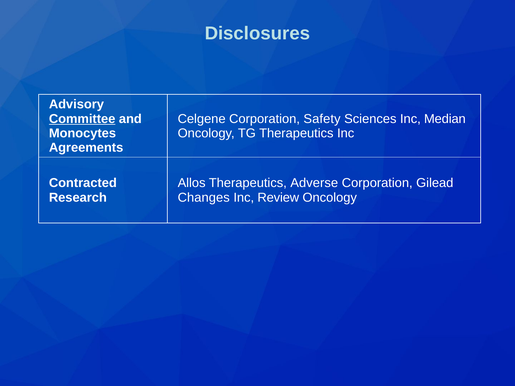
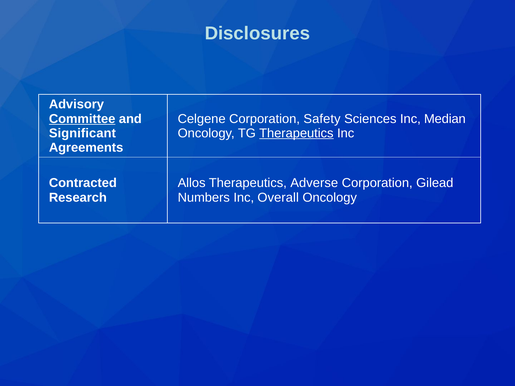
Monocytes: Monocytes -> Significant (82, 133)
Therapeutics underline: none -> present (296, 133)
Changes: Changes -> Numbers (204, 198)
Review: Review -> Overall (278, 198)
